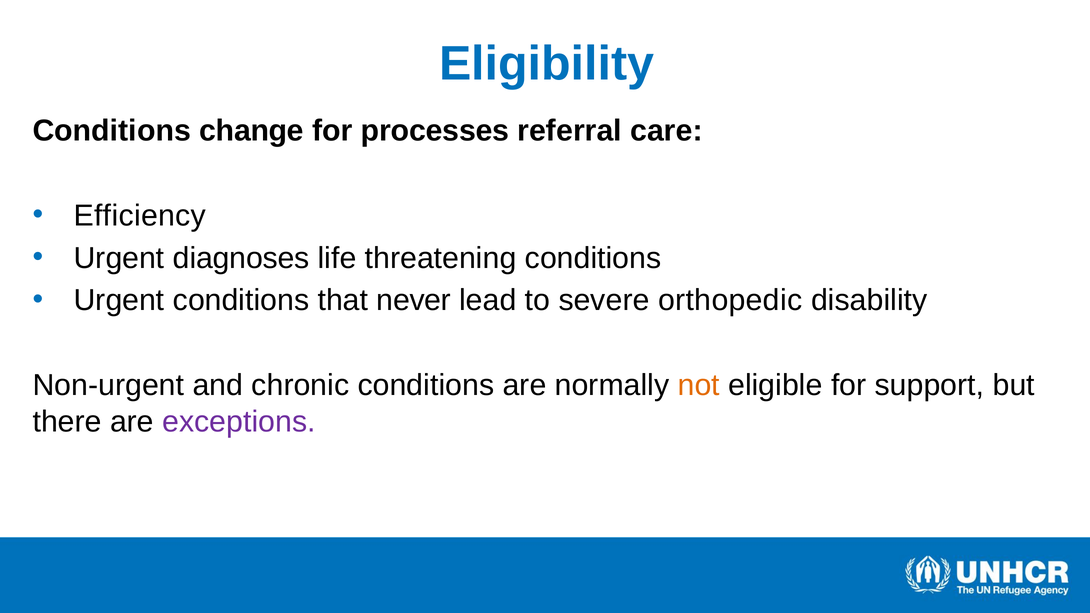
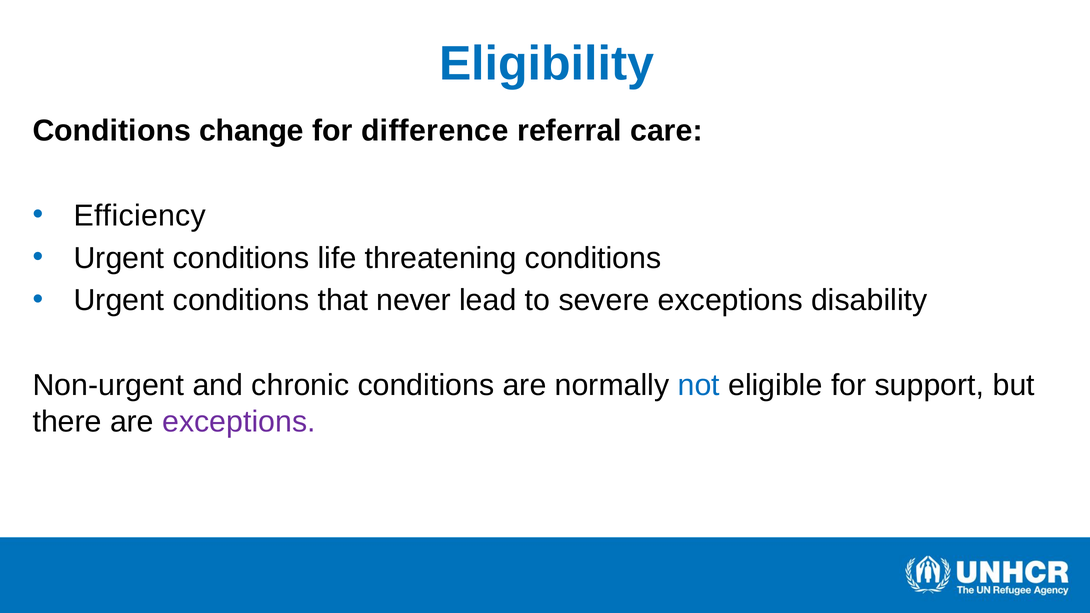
processes: processes -> difference (435, 131)
diagnoses: diagnoses -> conditions (241, 258)
severe orthopedic: orthopedic -> exceptions (730, 301)
not colour: orange -> blue (699, 385)
